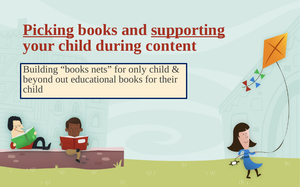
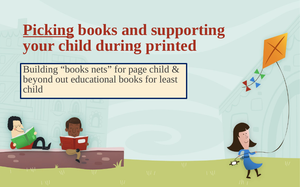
supporting underline: present -> none (188, 30)
content: content -> printed (171, 46)
only: only -> page (138, 70)
their: their -> least (168, 80)
